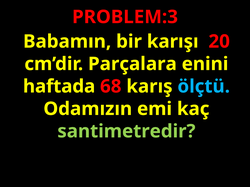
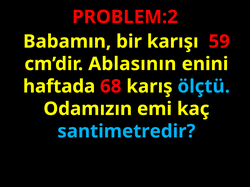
PROBLEM:3: PROBLEM:3 -> PROBLEM:2 (125, 17)
20: 20 -> 59 (219, 42)
Parçalara: Parçalara -> Ablasının (132, 64)
santimetredir colour: light green -> light blue (126, 132)
